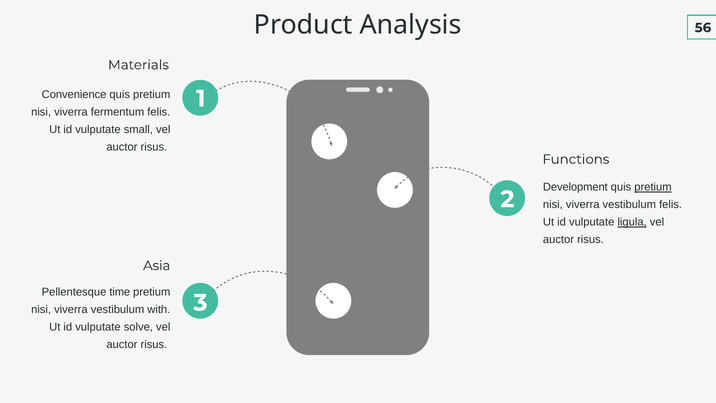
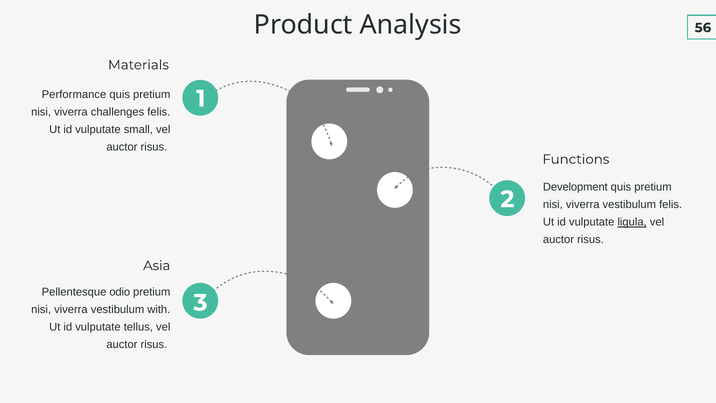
Convenience: Convenience -> Performance (74, 95)
fermentum: fermentum -> challenges (118, 112)
pretium underline: present -> none (653, 187)
time: time -> odio (120, 292)
solve: solve -> tellus (138, 327)
